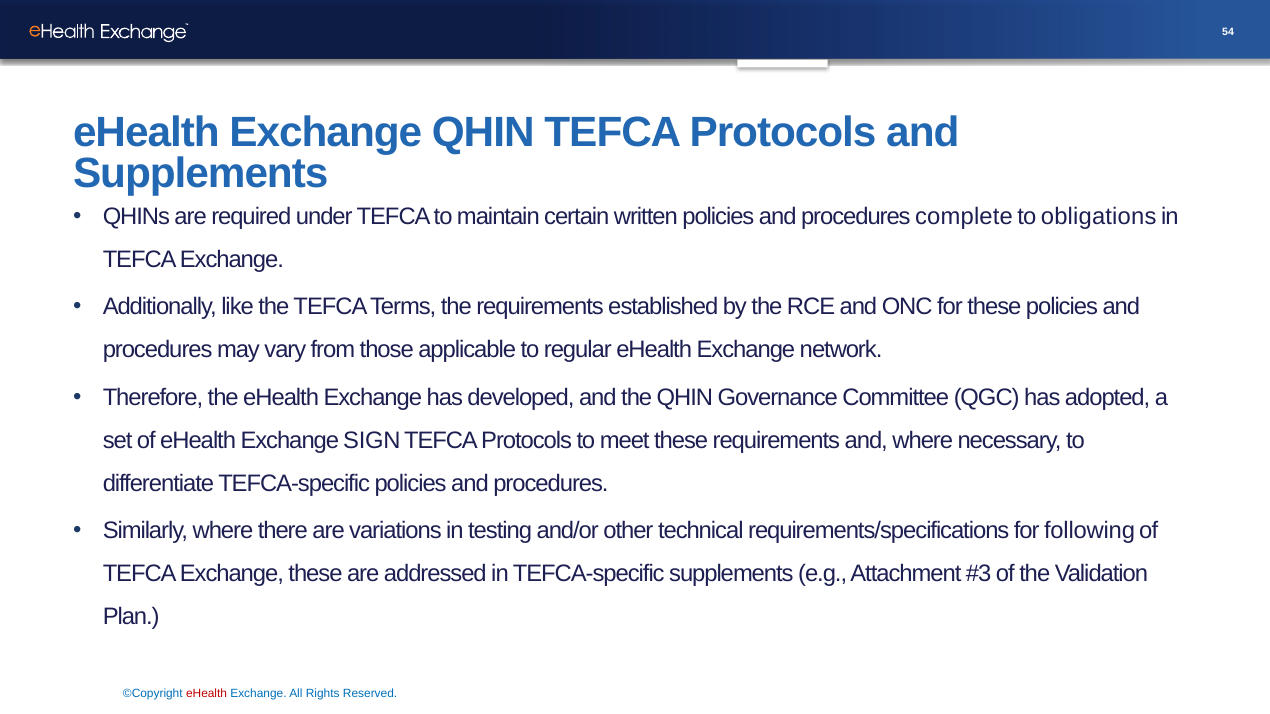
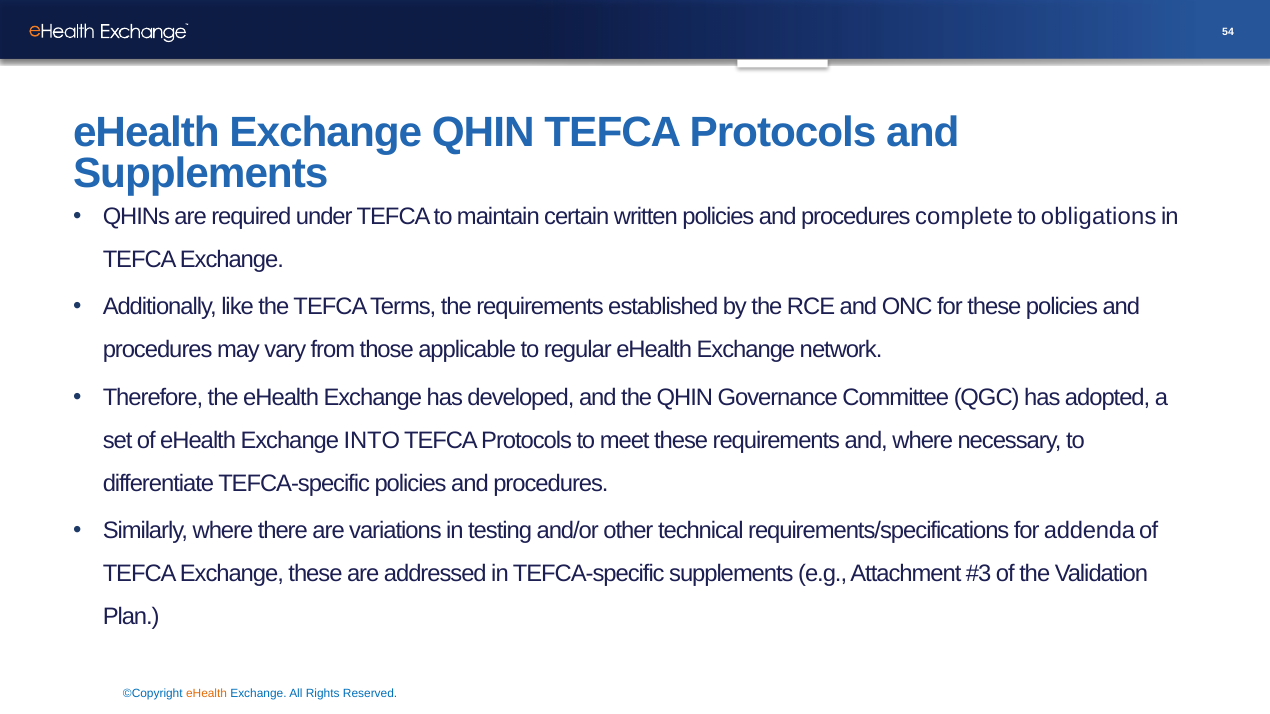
SIGN: SIGN -> INTO (372, 441)
following: following -> addenda (1090, 531)
eHealth colour: red -> orange (207, 694)
